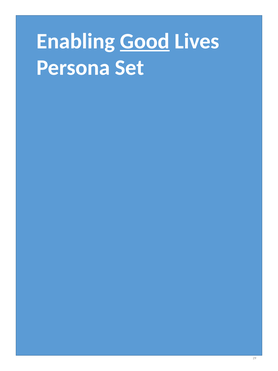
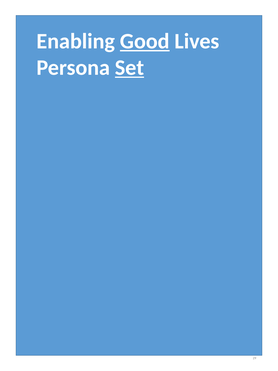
Set underline: none -> present (130, 68)
